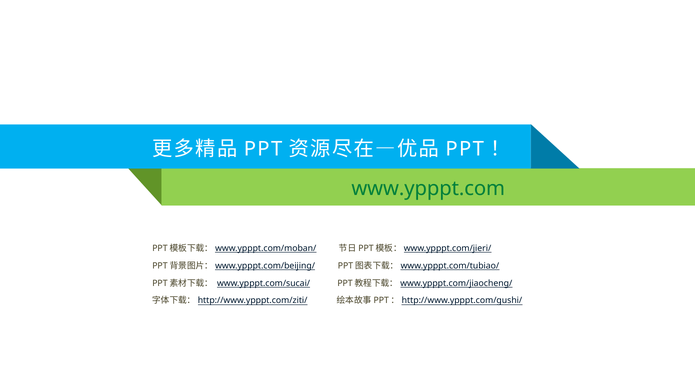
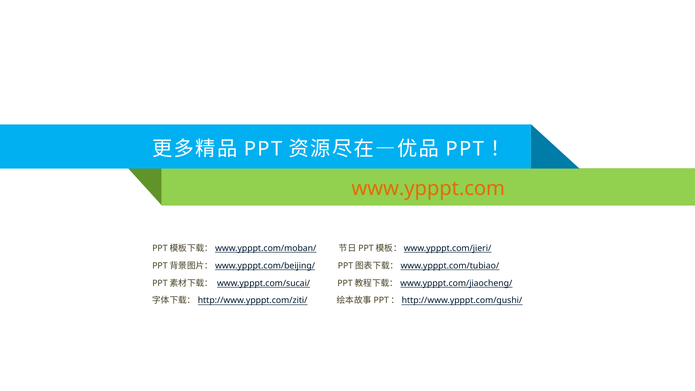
www.ypppt.com colour: green -> orange (428, 188)
